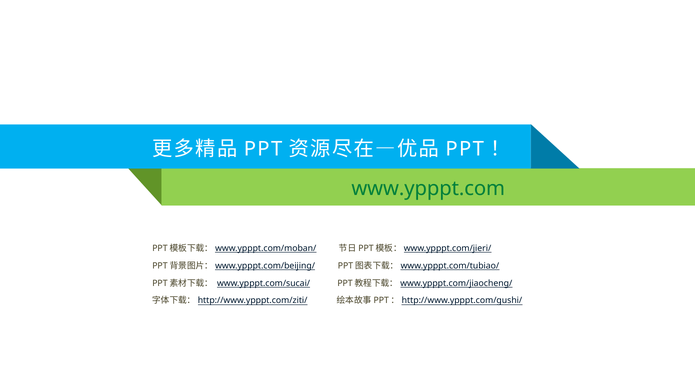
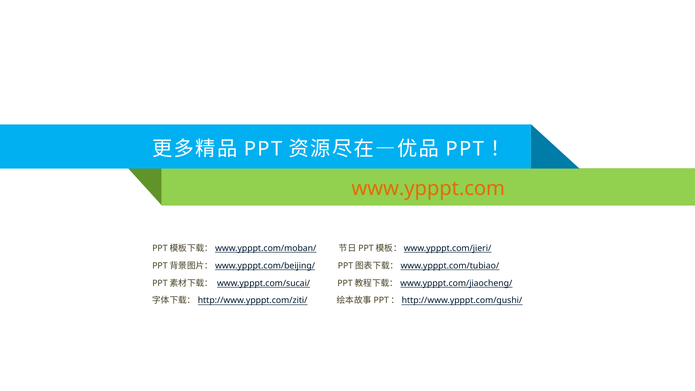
www.ypppt.com colour: green -> orange (428, 188)
